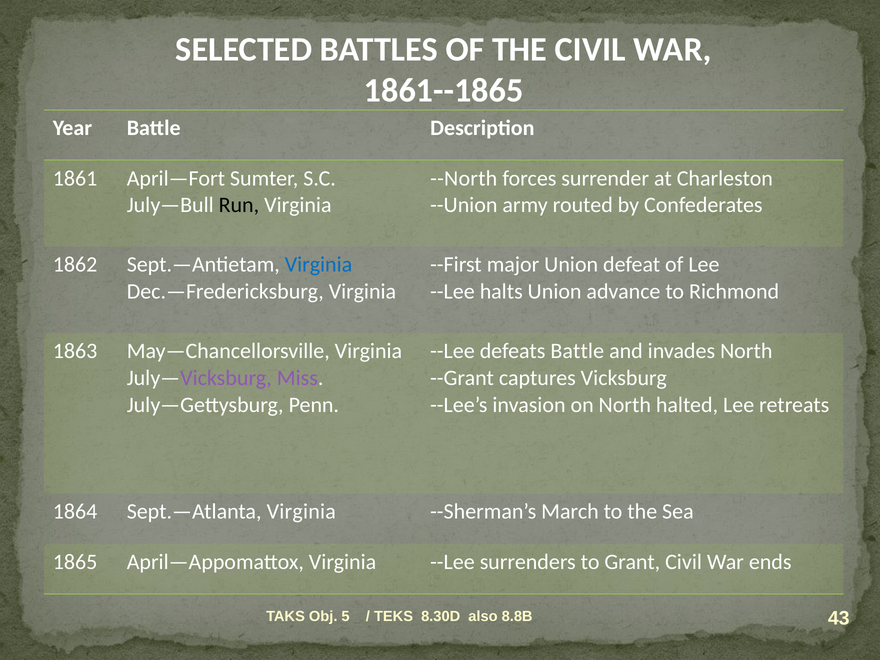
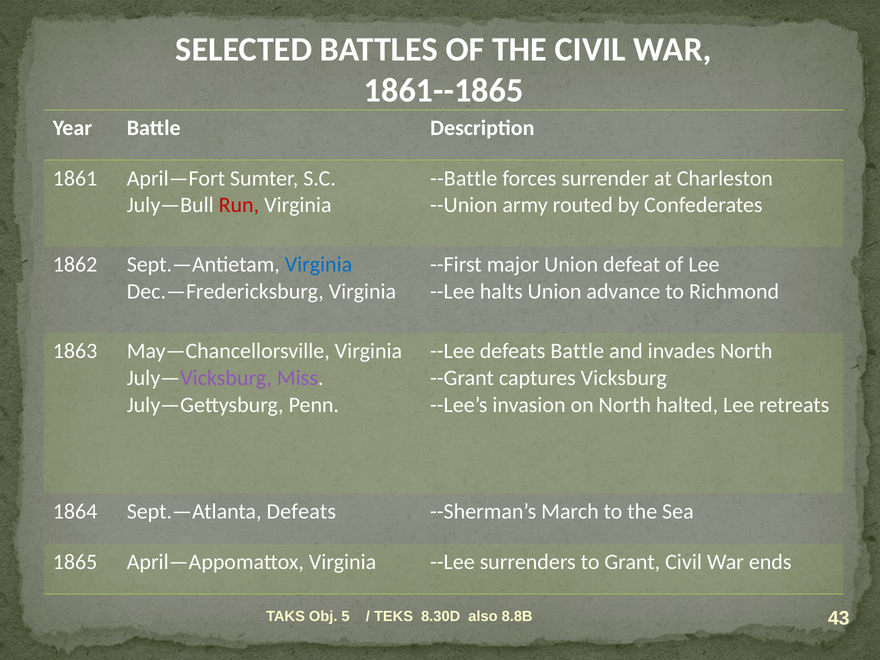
--North: --North -> --Battle (464, 178)
Run colour: black -> red (239, 205)
Sept.—Atlanta Virginia: Virginia -> Defeats (301, 512)
